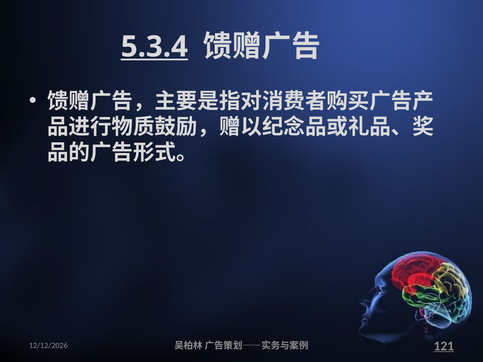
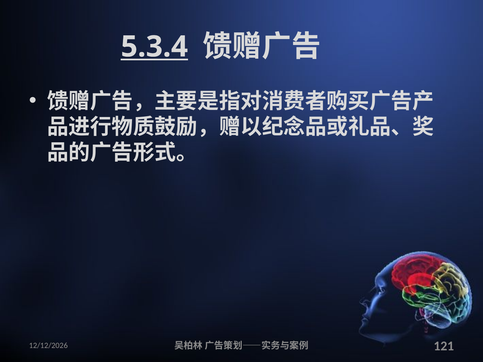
121 underline: present -> none (444, 346)
